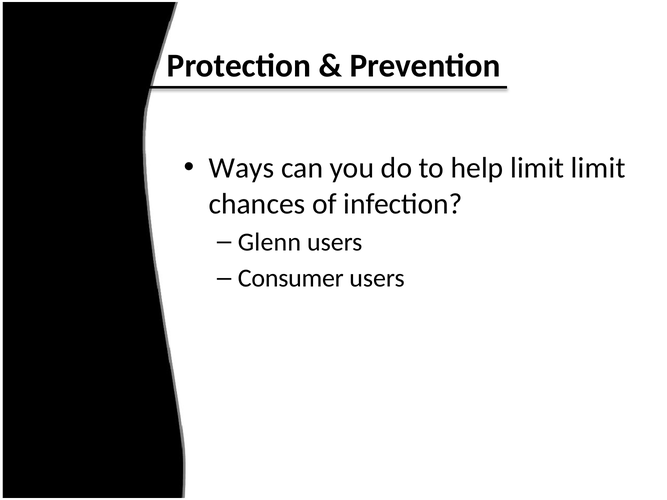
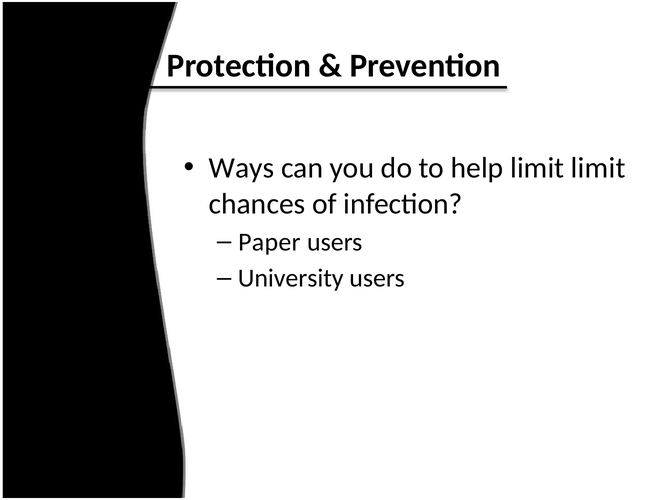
Glenn: Glenn -> Paper (269, 242)
Consumer: Consumer -> University (291, 279)
